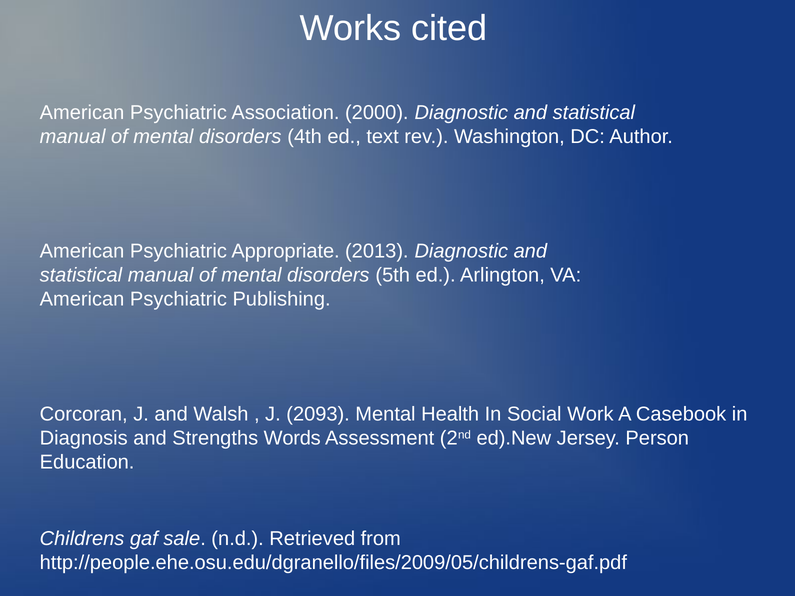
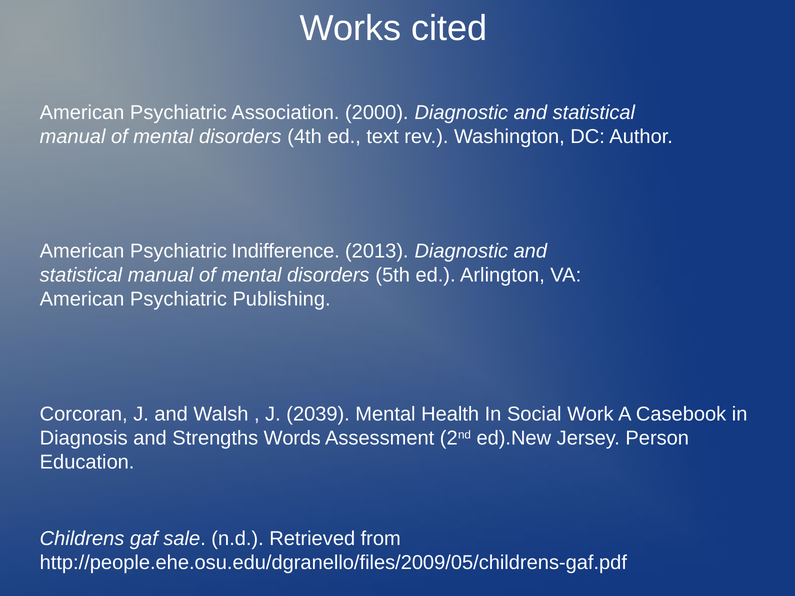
Appropriate: Appropriate -> Indifference (286, 251)
2093: 2093 -> 2039 (318, 414)
